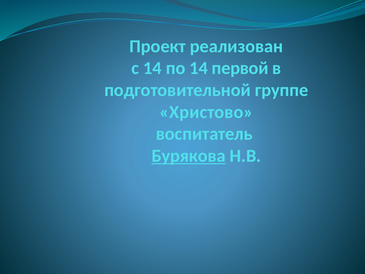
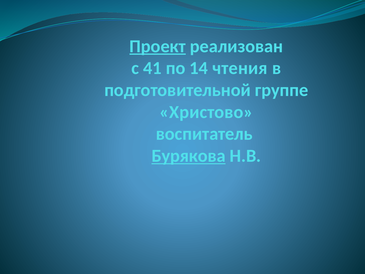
Проект underline: none -> present (158, 46)
с 14: 14 -> 41 (152, 68)
первой: первой -> чтения (240, 68)
